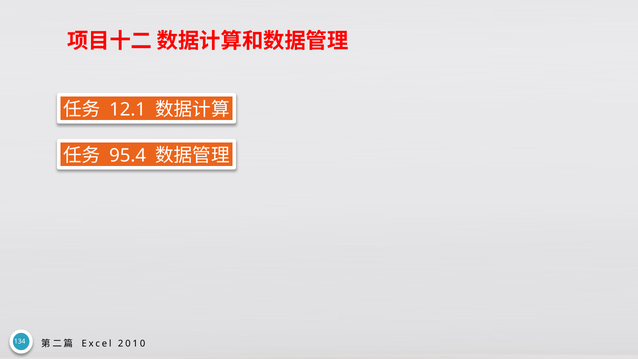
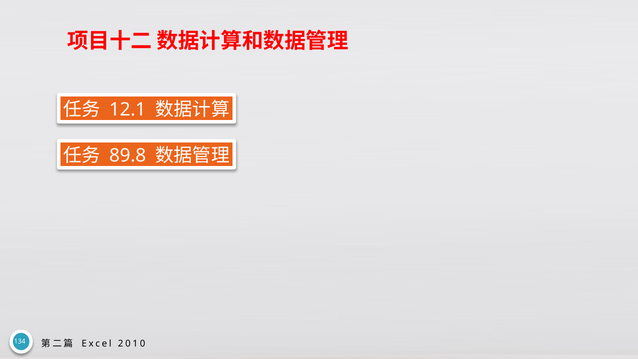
95.4: 95.4 -> 89.8 (128, 155)
